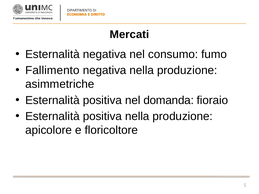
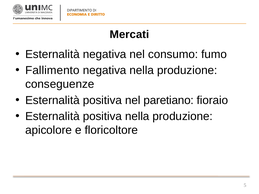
asimmetriche: asimmetriche -> conseguenze (60, 84)
domanda: domanda -> paretiano (169, 100)
